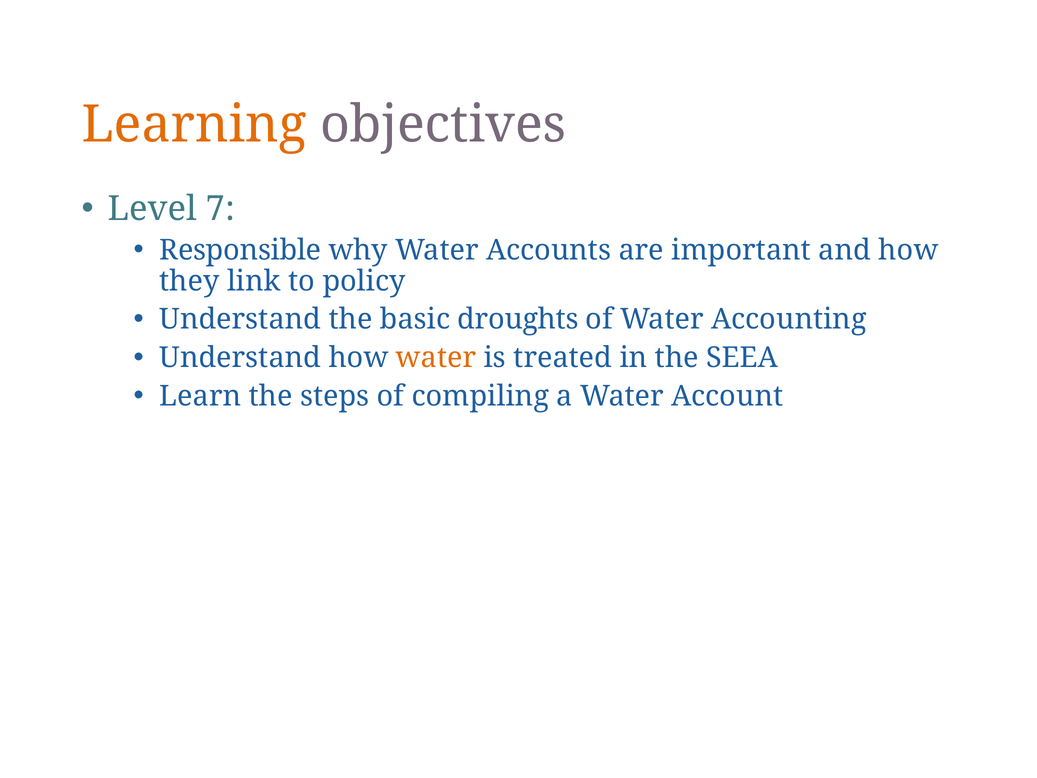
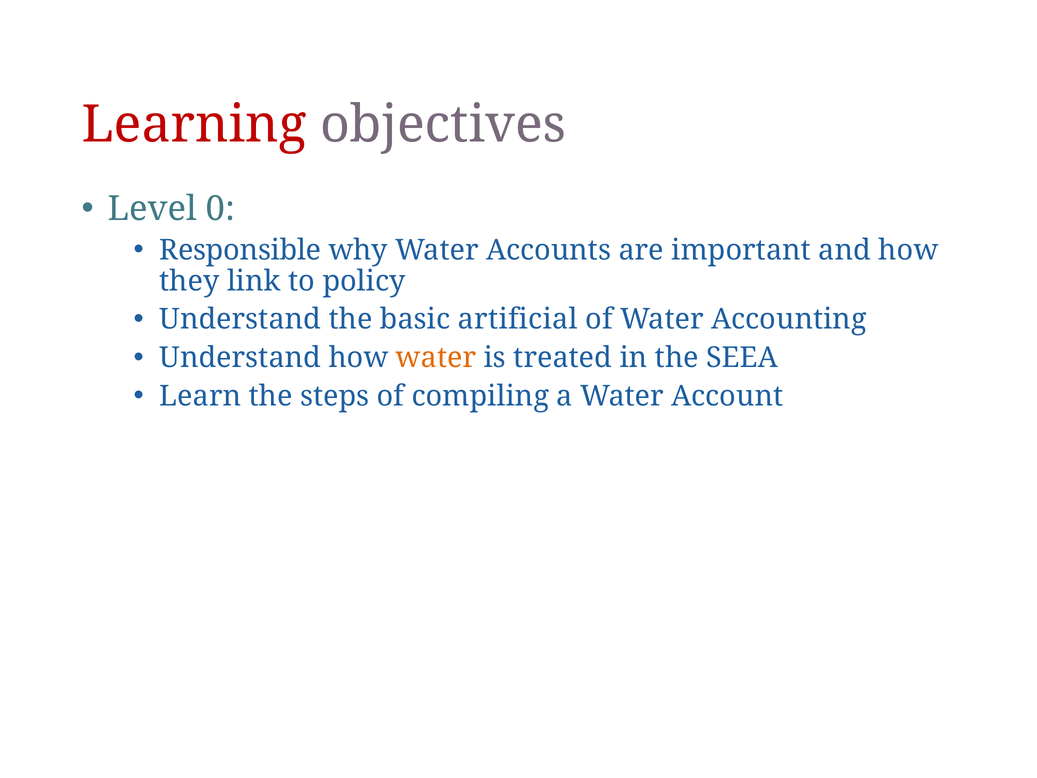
Learning colour: orange -> red (194, 125)
7: 7 -> 0 (220, 209)
droughts: droughts -> artificial (518, 319)
